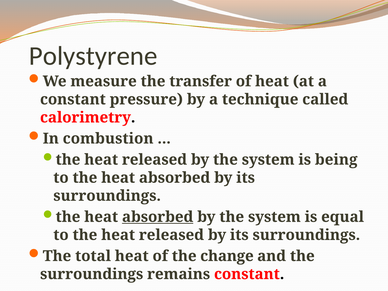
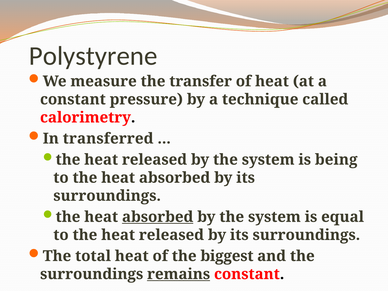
combustion: combustion -> transferred (108, 139)
change: change -> biggest (227, 256)
remains underline: none -> present (179, 274)
